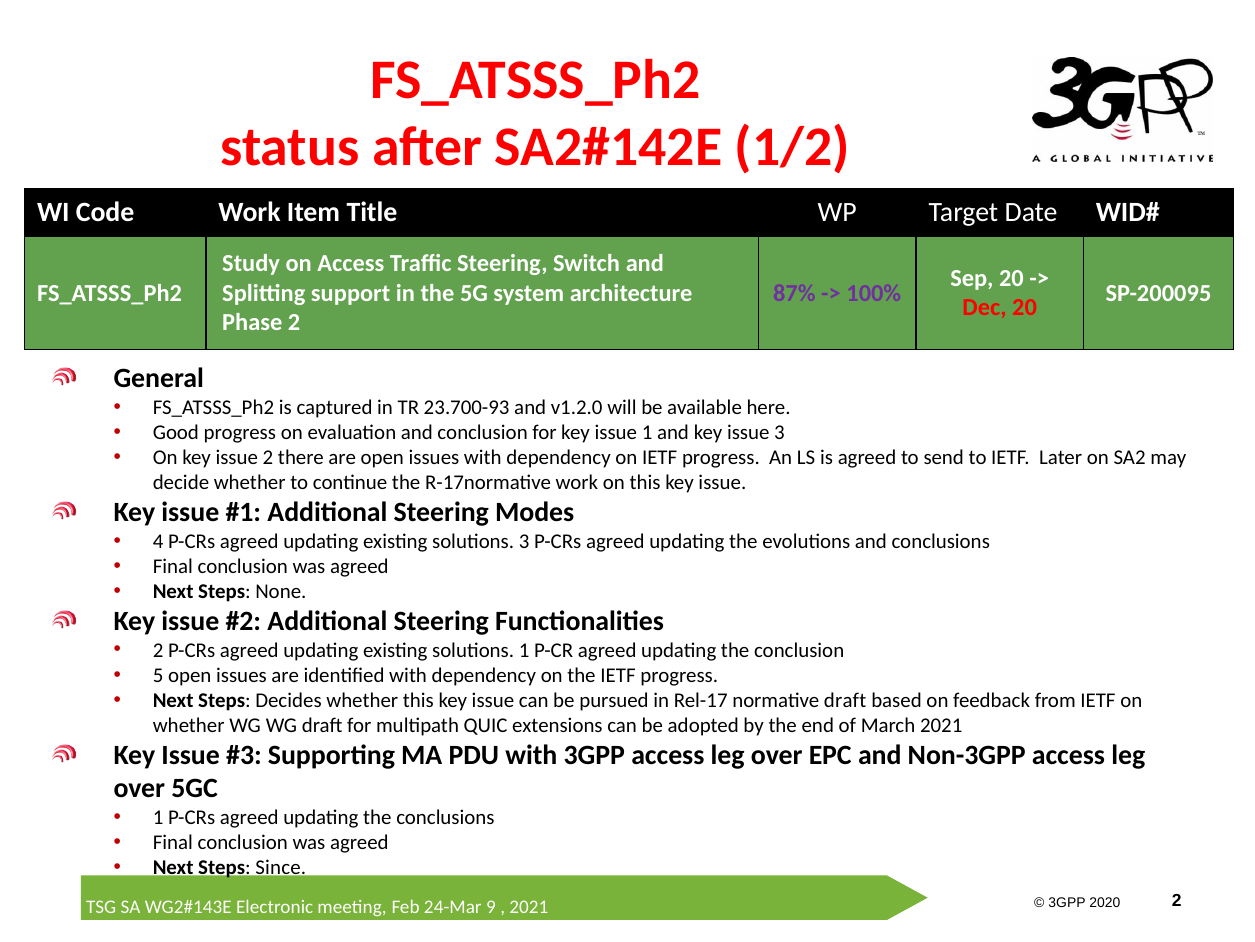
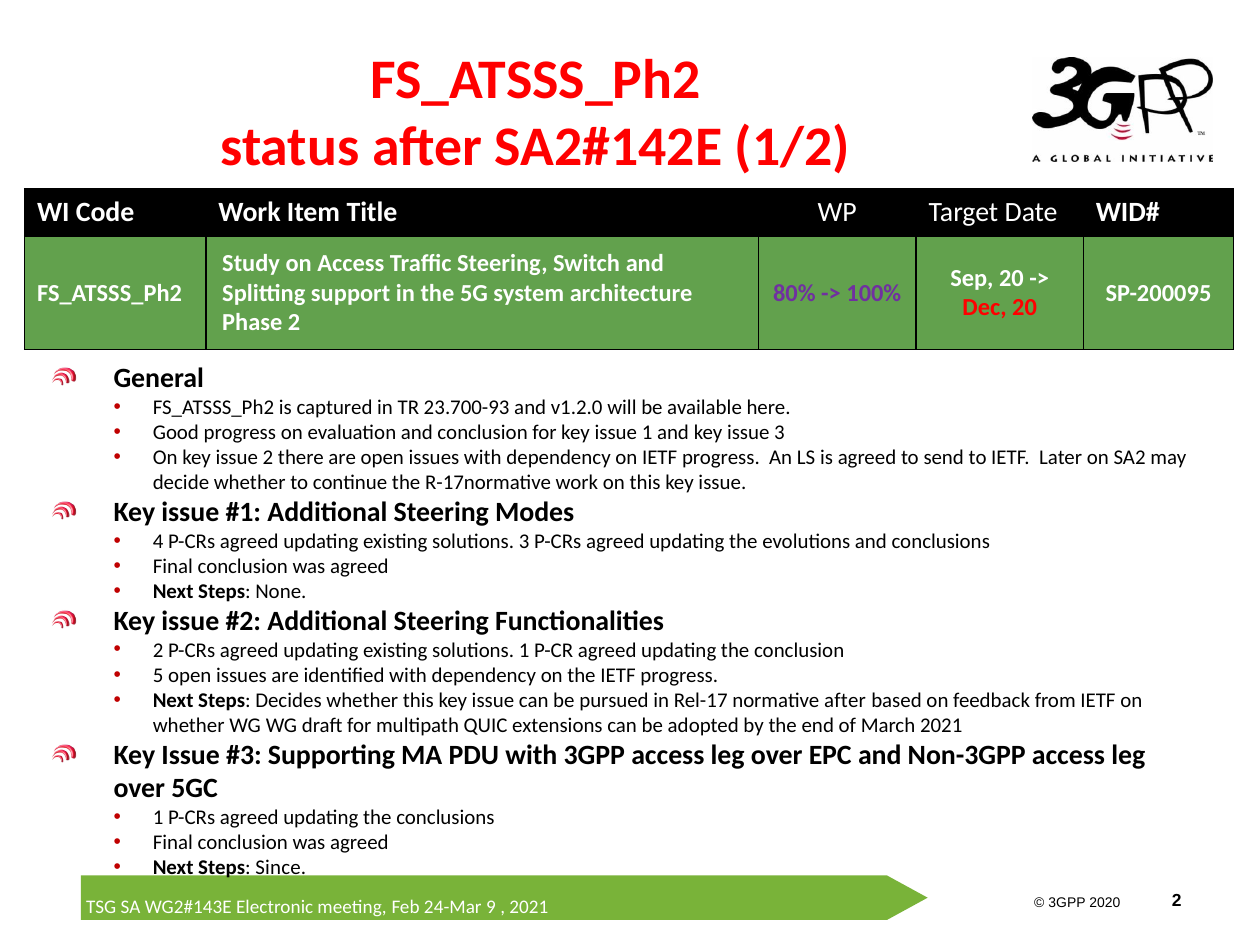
87%: 87% -> 80% (794, 293)
normative draft: draft -> after (845, 700)
